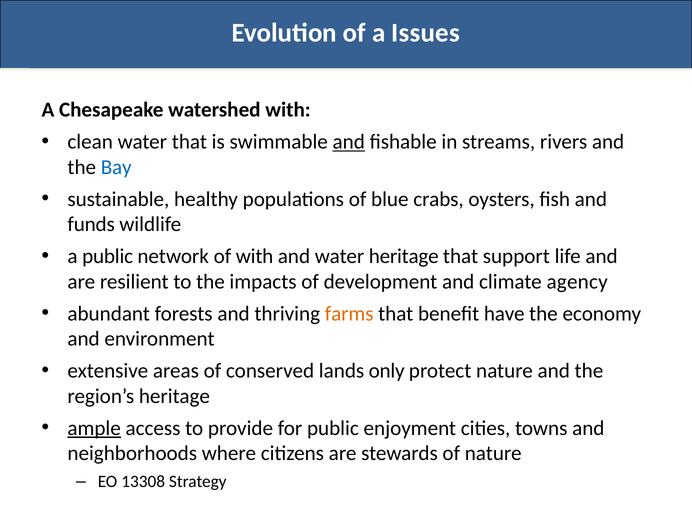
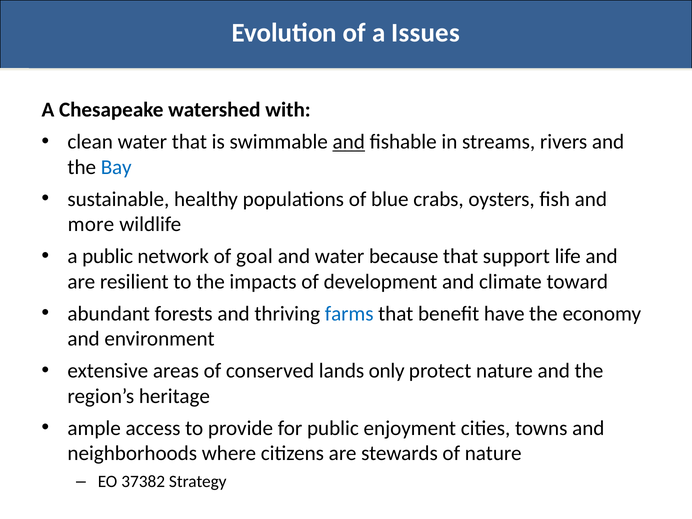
funds: funds -> more (91, 224)
of with: with -> goal (254, 256)
water heritage: heritage -> because (404, 256)
agency: agency -> toward (577, 282)
farms colour: orange -> blue (349, 314)
ample underline: present -> none (94, 428)
13308: 13308 -> 37382 (143, 482)
